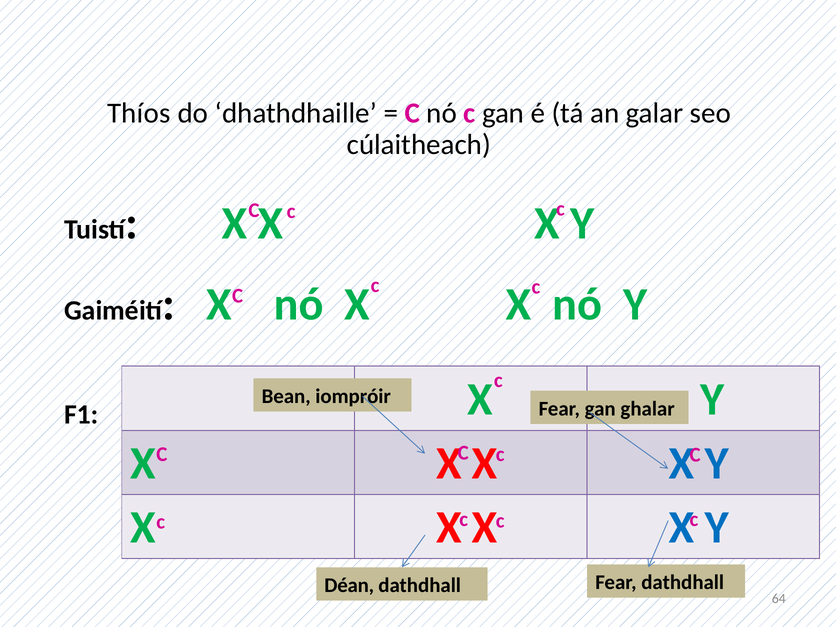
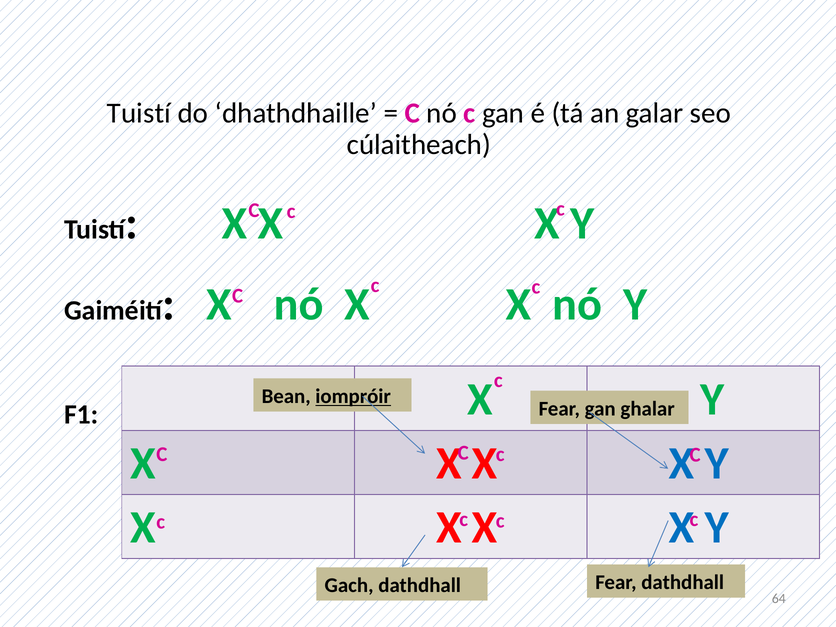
Thíos: Thíos -> Tuistí (139, 113)
iompróir underline: none -> present (353, 396)
Déan: Déan -> Gach (349, 585)
